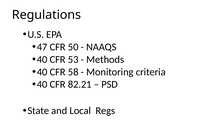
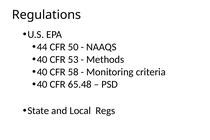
47: 47 -> 44 (42, 47)
82.21: 82.21 -> 65.48 (80, 84)
